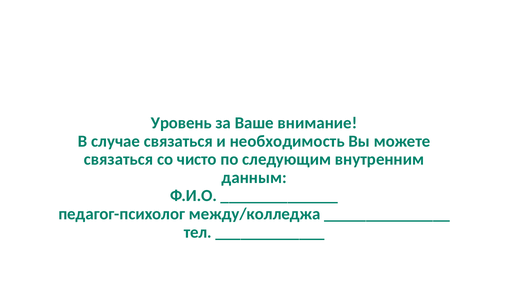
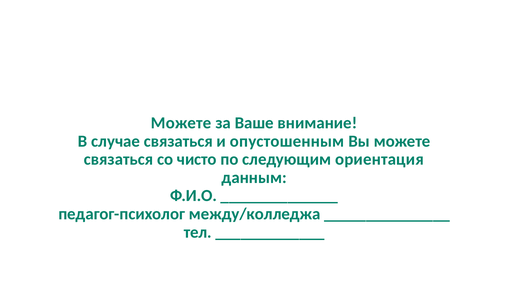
Уровень: Уровень -> Можете (181, 123)
необходимость: необходимость -> опустошенным (287, 142)
внутренним: внутренним -> ориентация (380, 160)
